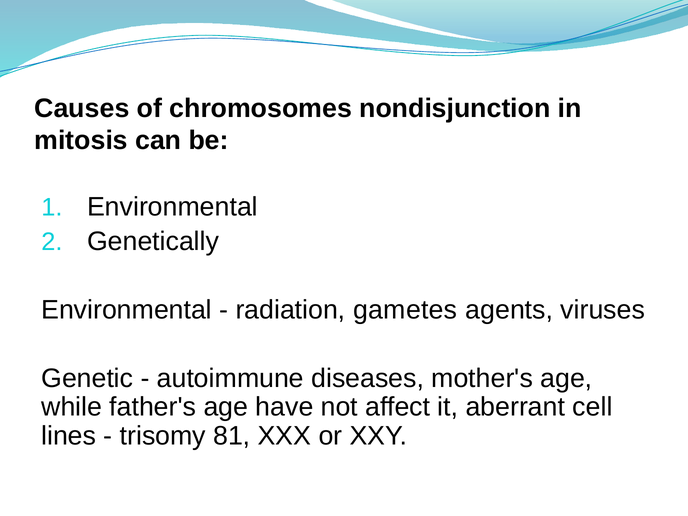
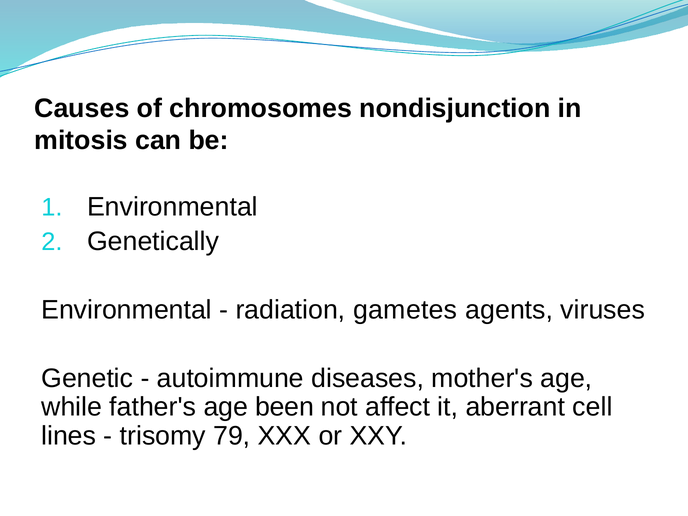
have: have -> been (285, 407)
81: 81 -> 79 (232, 436)
